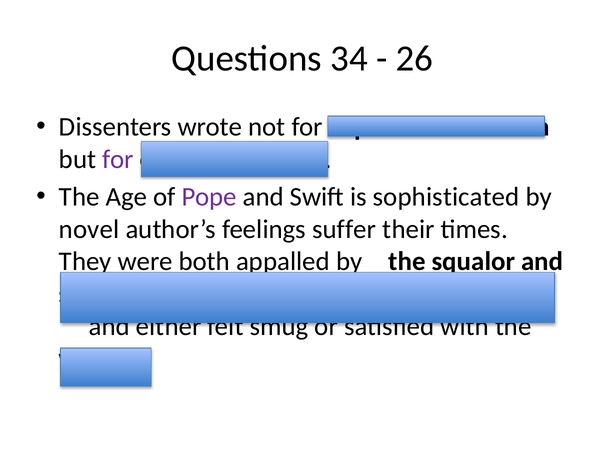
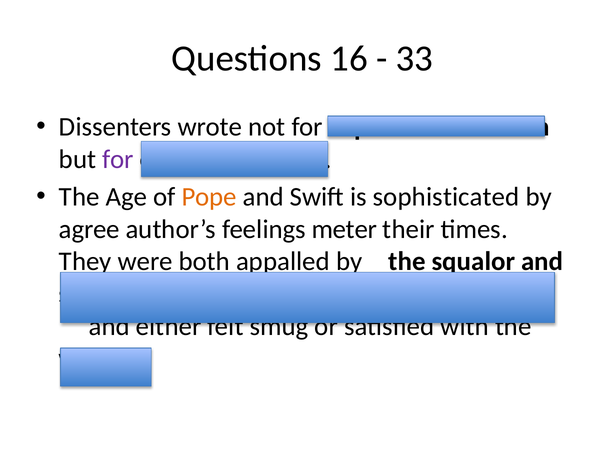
34: 34 -> 16 (349, 59)
26: 26 -> 33 (414, 59)
Pope colour: purple -> orange (209, 197)
novel: novel -> agree (89, 229)
suffer: suffer -> meter (344, 229)
